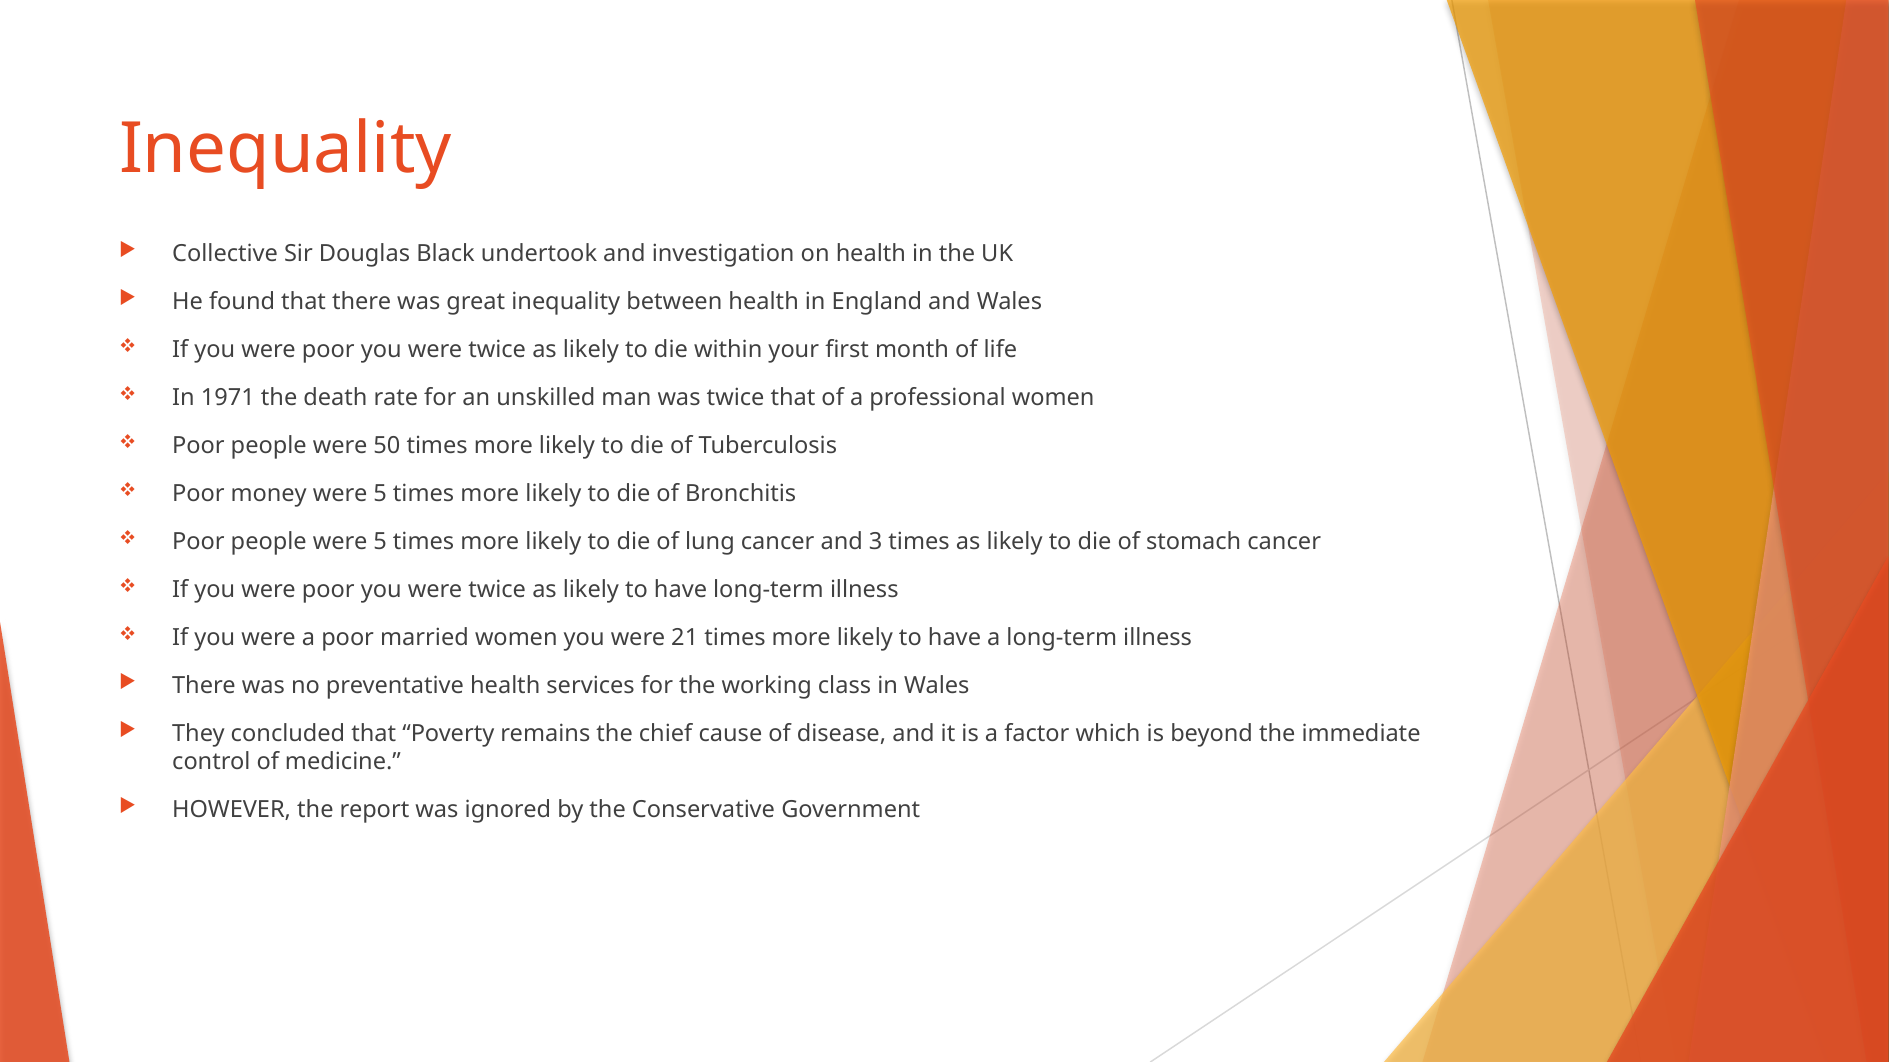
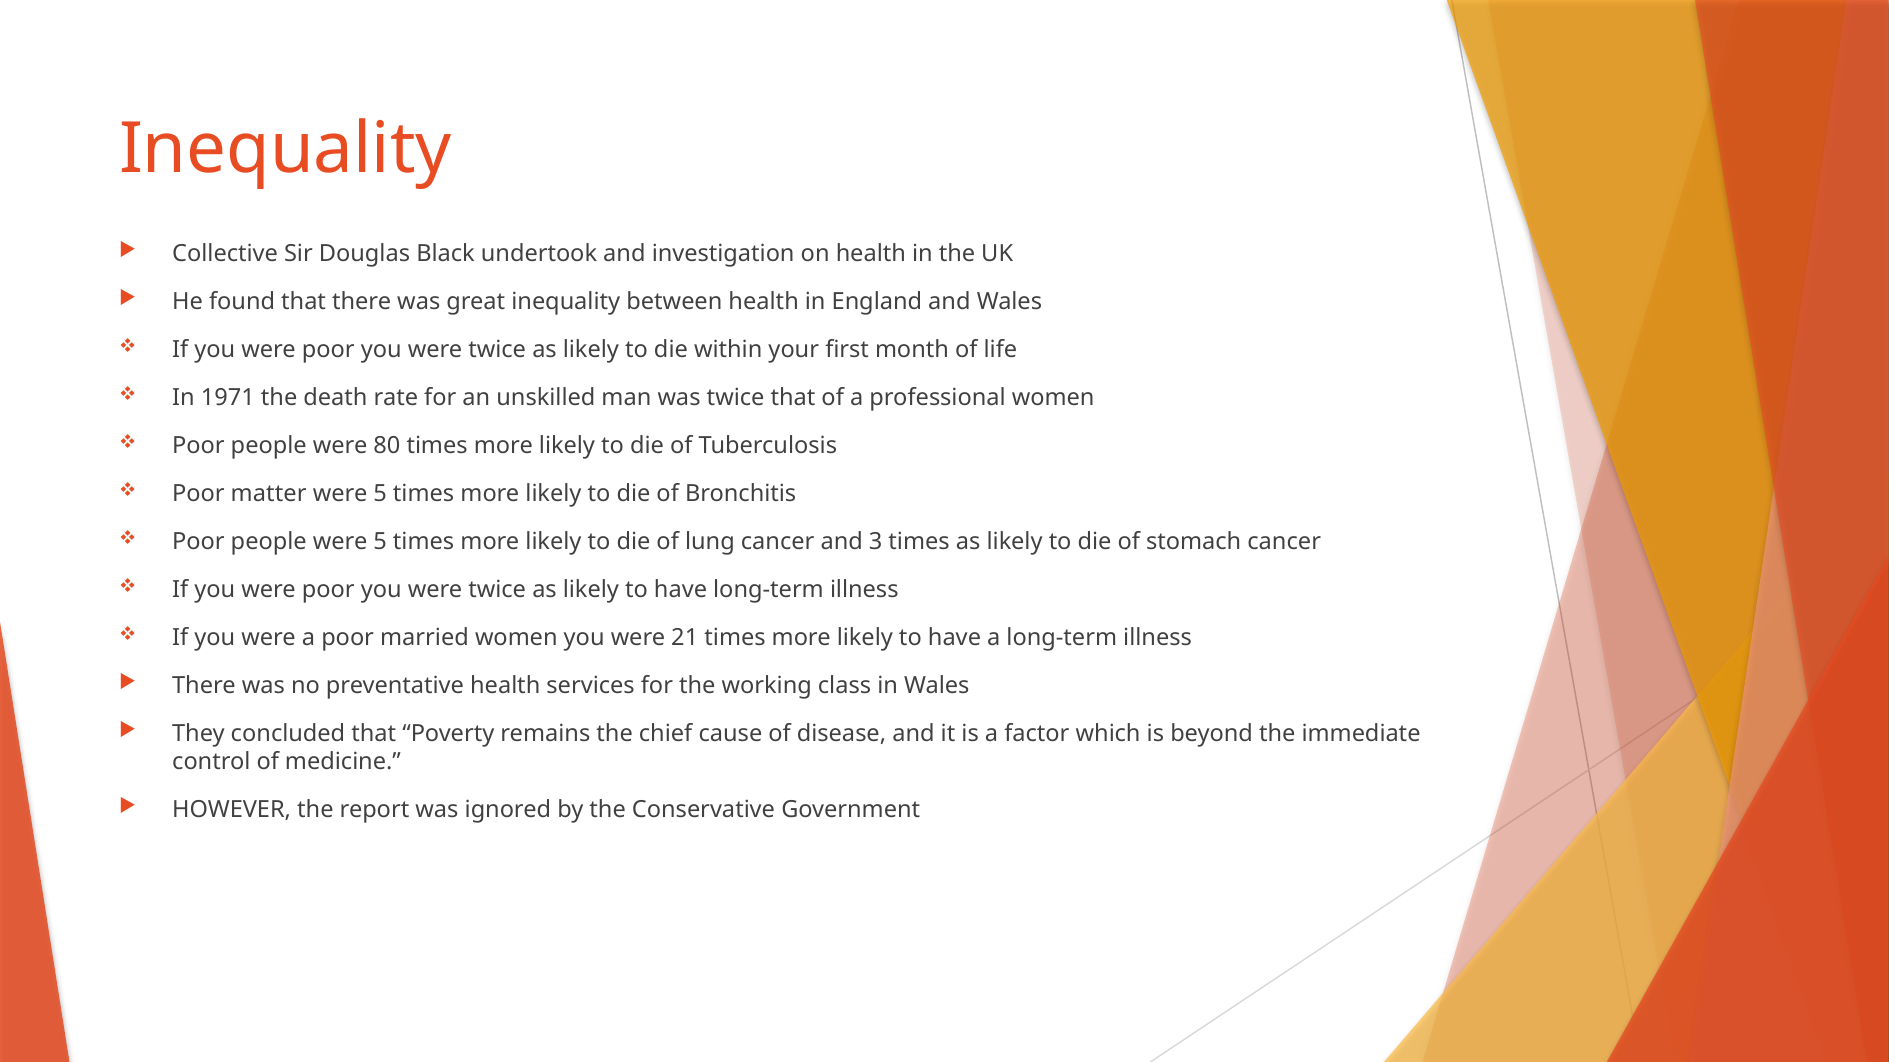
50: 50 -> 80 (387, 446)
money: money -> matter (269, 494)
